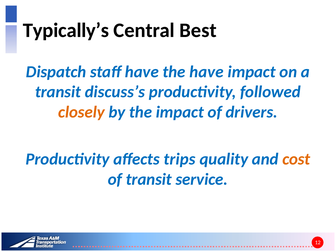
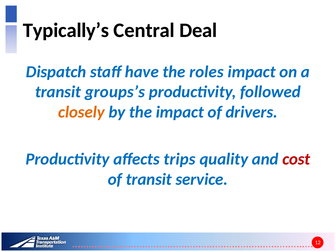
Best: Best -> Deal (198, 30)
the have: have -> roles (206, 72)
discuss’s: discuss’s -> groups’s (115, 92)
cost colour: orange -> red (296, 159)
